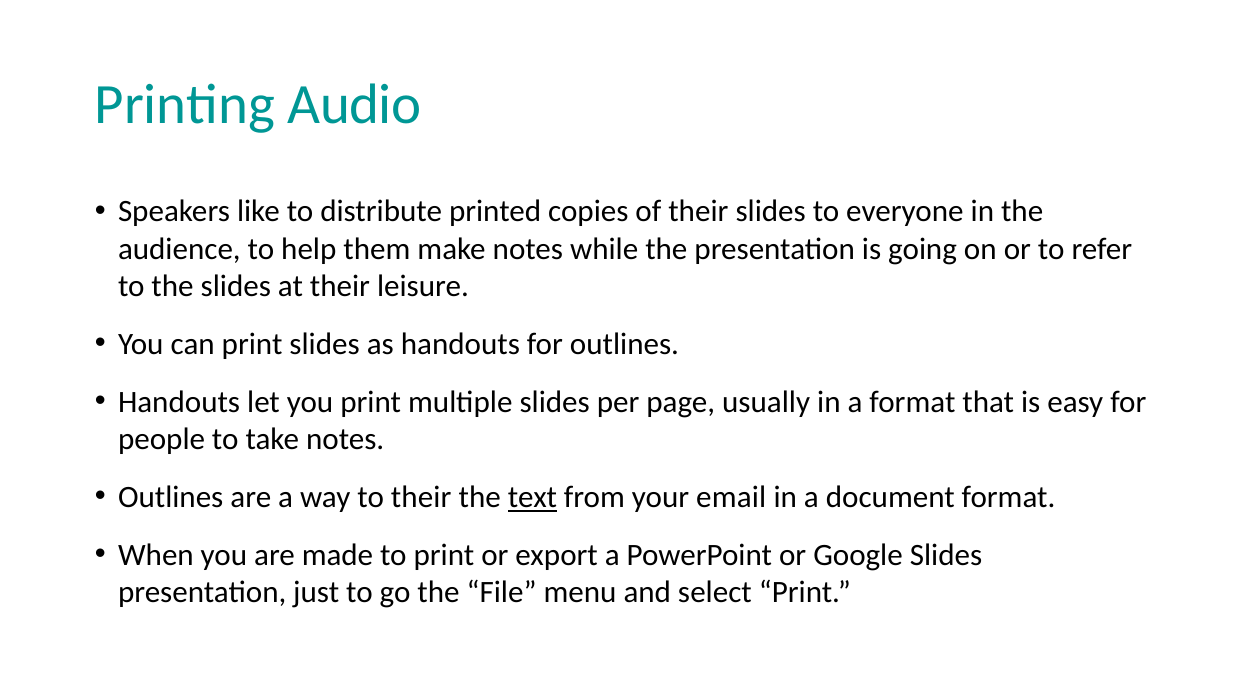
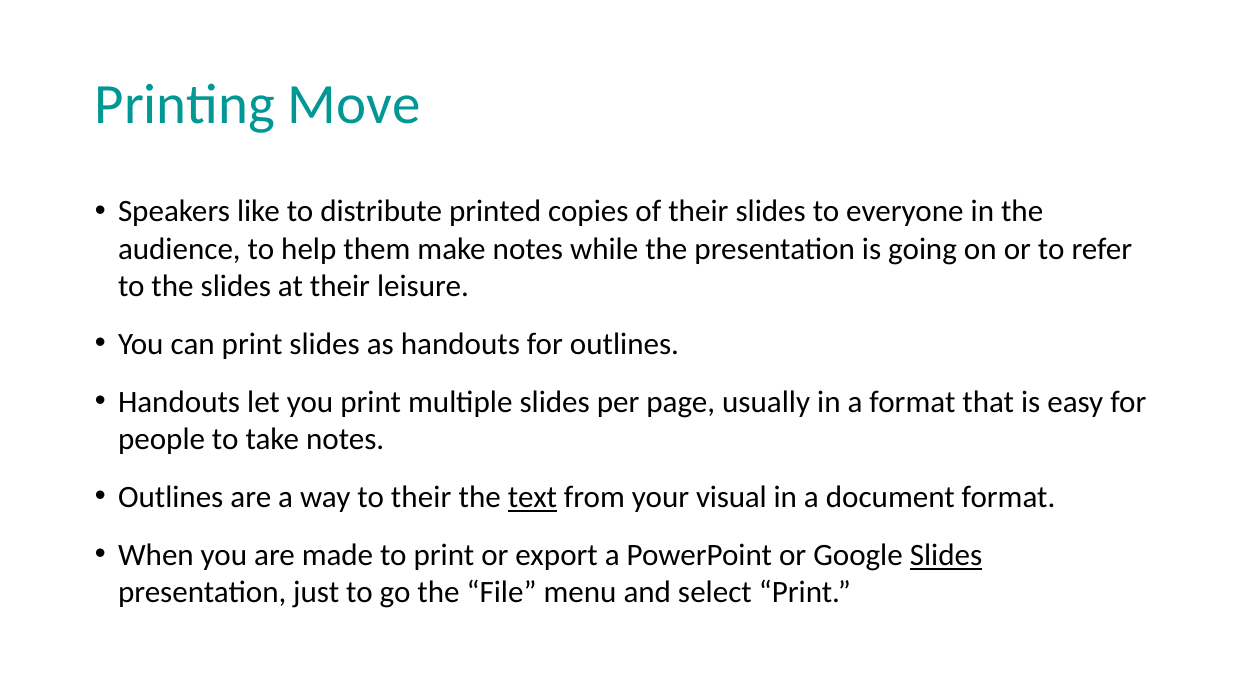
Audio: Audio -> Move (354, 104)
email: email -> visual (731, 498)
Slides underline: none -> present (946, 556)
